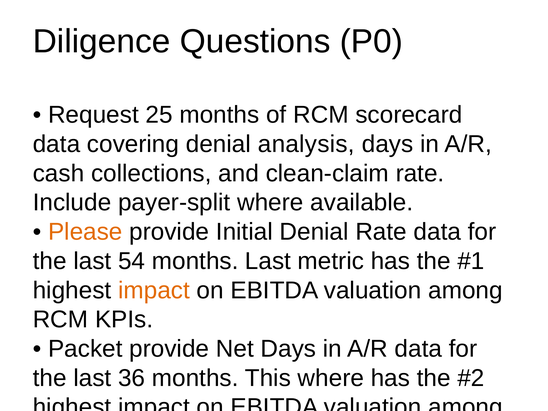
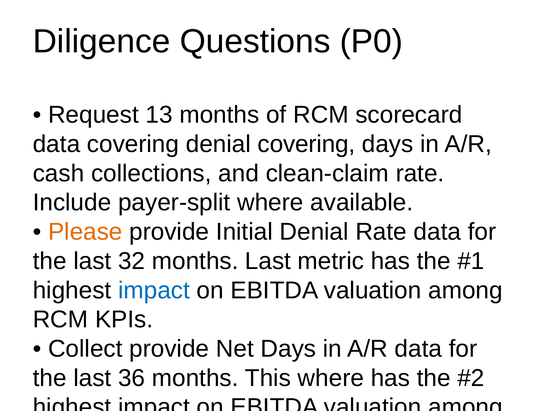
25: 25 -> 13 (159, 115)
denial analysis: analysis -> covering (306, 144)
54: 54 -> 32 (132, 261)
impact colour: orange -> blue (154, 290)
Packet: Packet -> Collect (85, 349)
